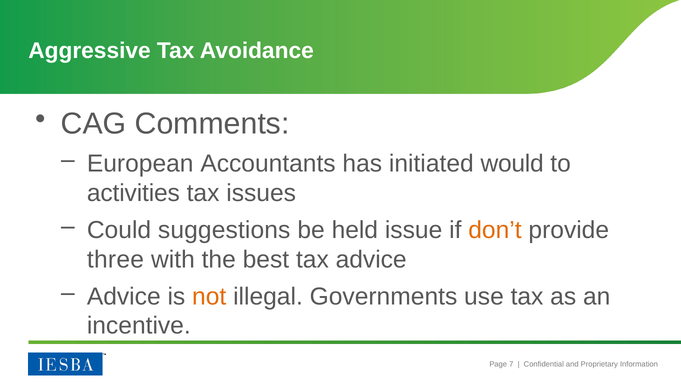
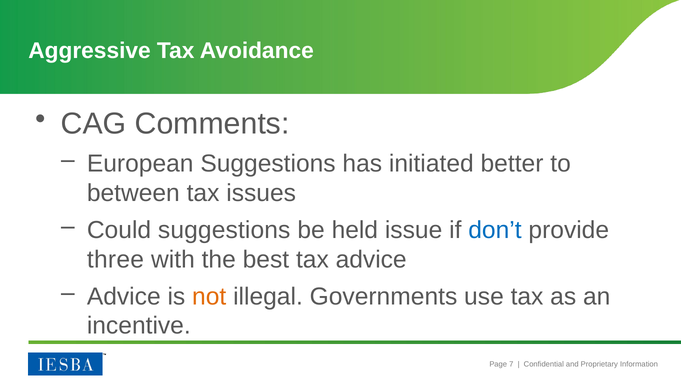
European Accountants: Accountants -> Suggestions (268, 164)
would: would -> better (512, 164)
activities: activities -> between (133, 193)
don’t colour: orange -> blue (495, 230)
